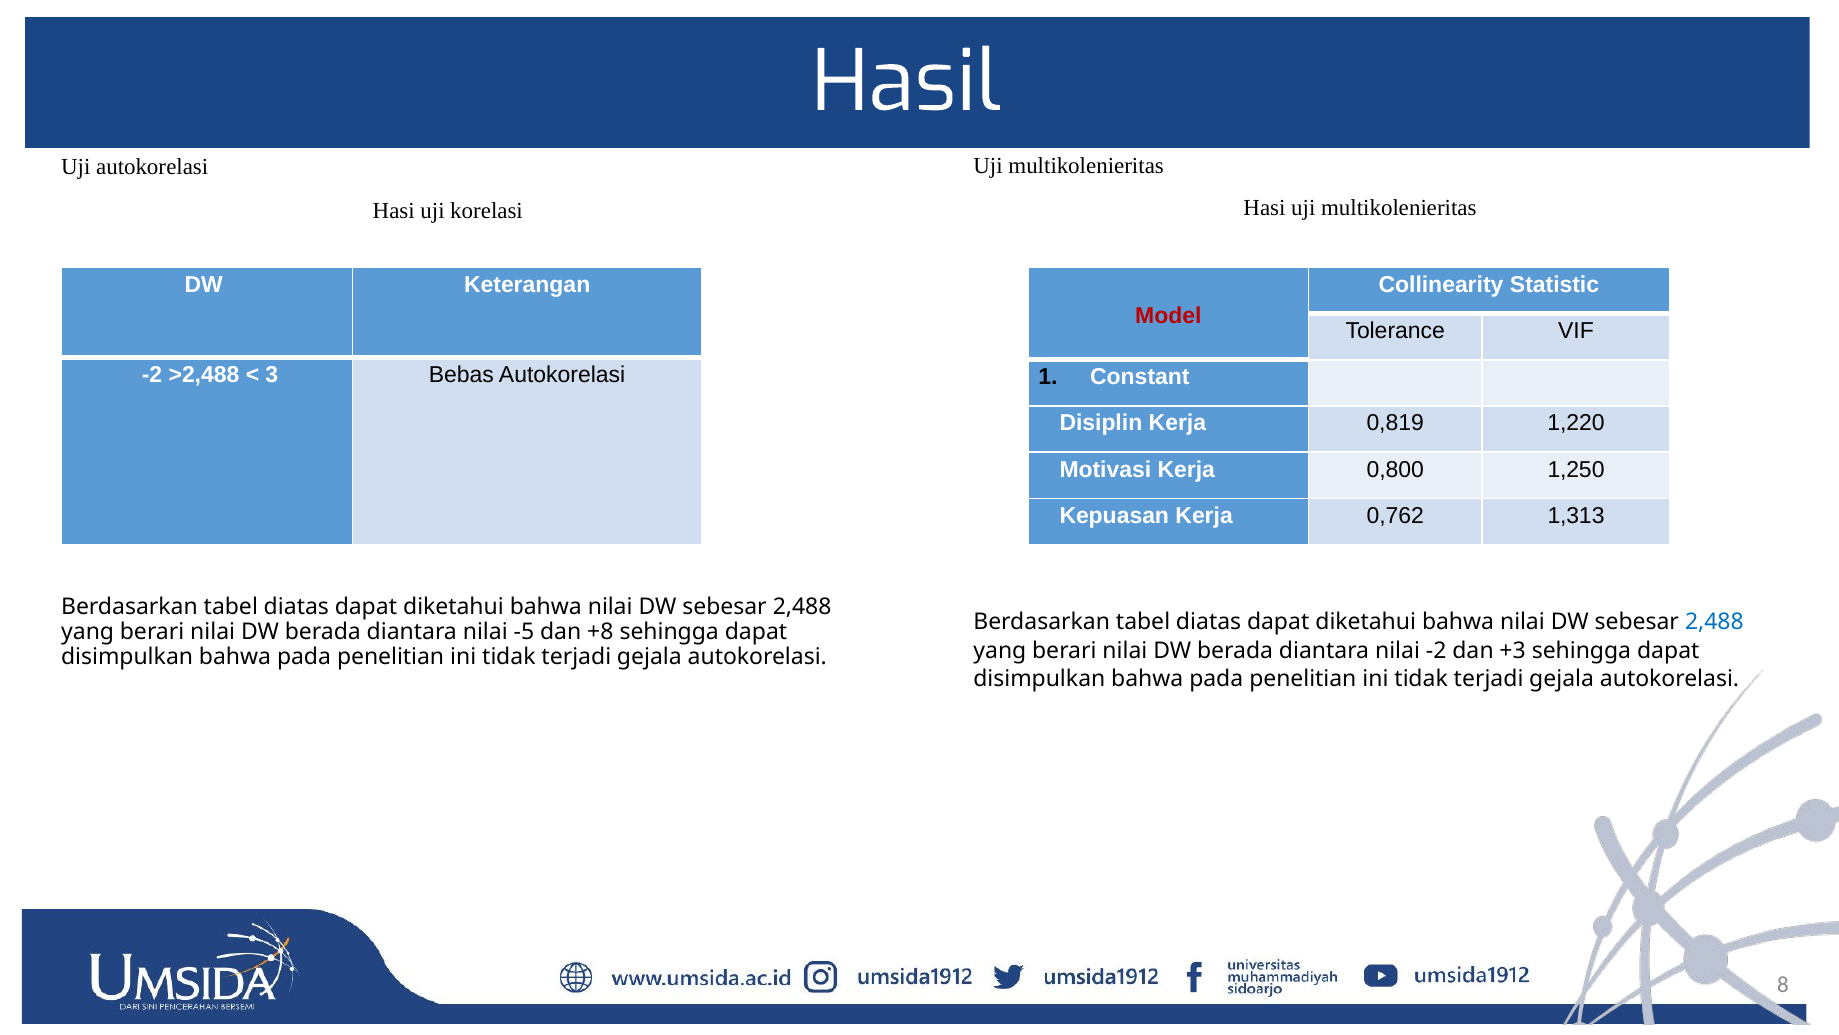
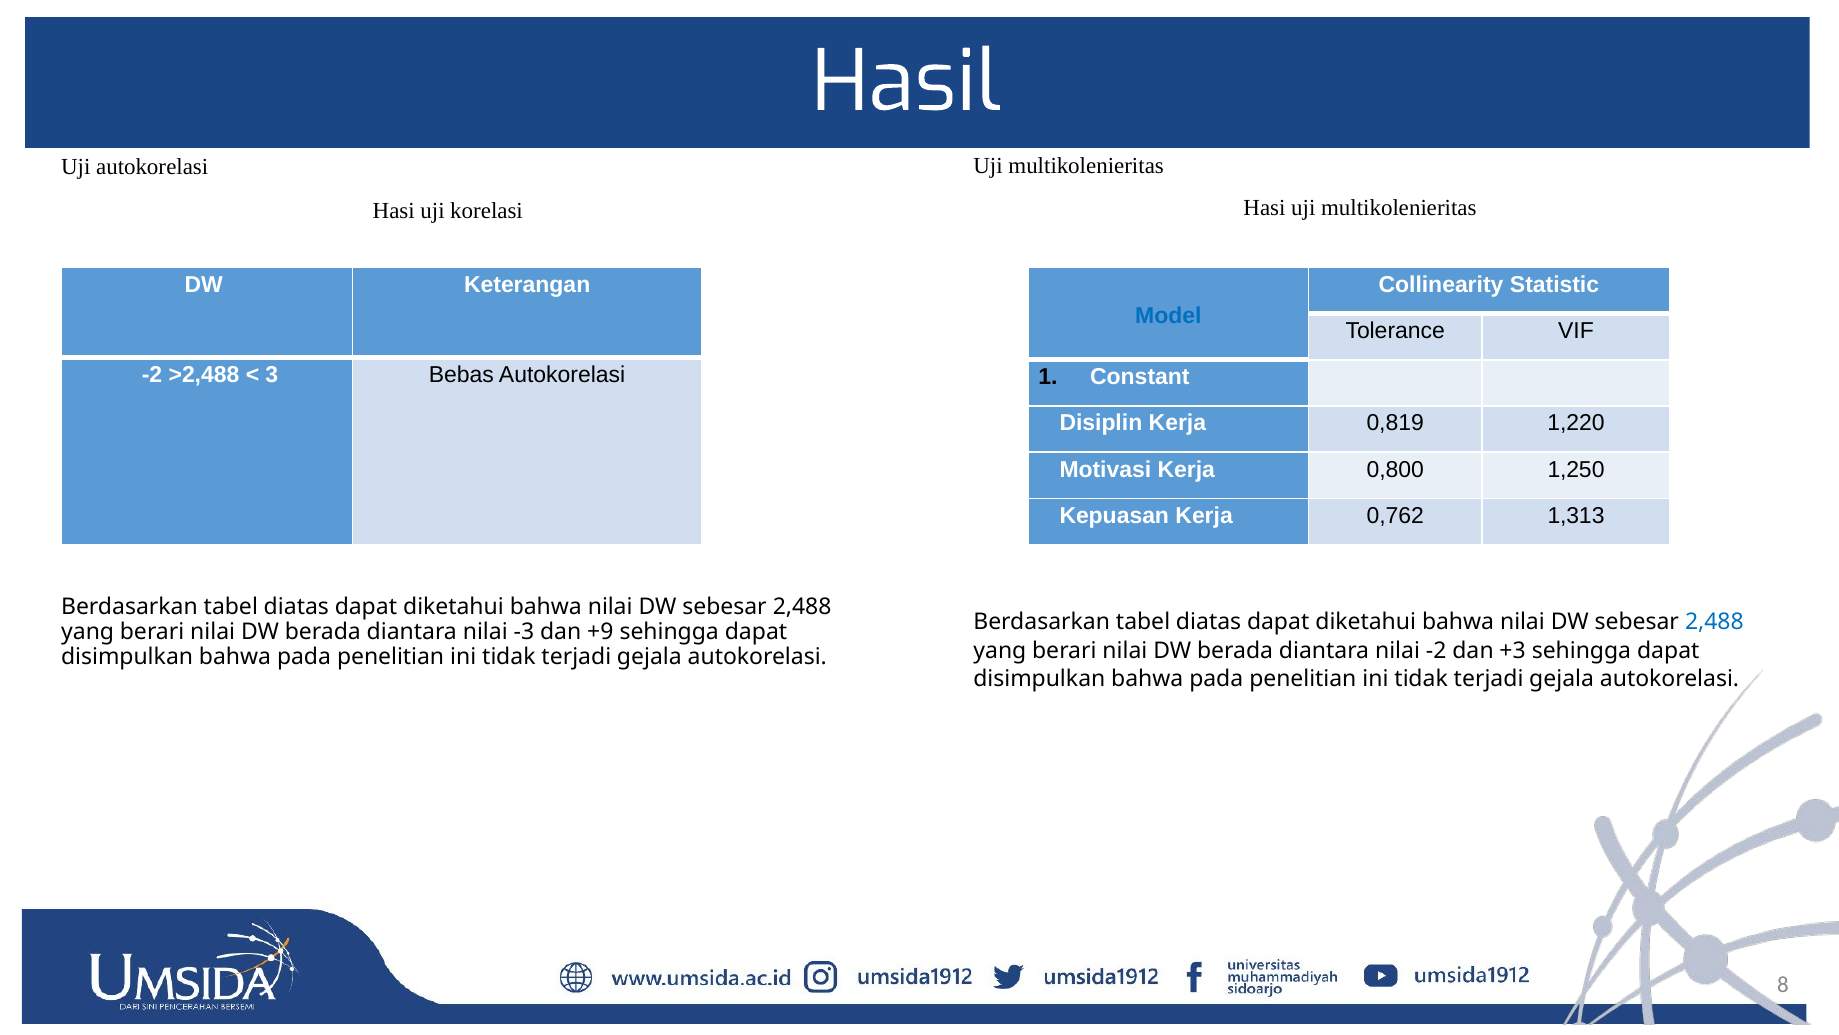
Model colour: red -> blue (1168, 316)
-5: -5 -> -3 (524, 632)
+8: +8 -> +9 (600, 632)
